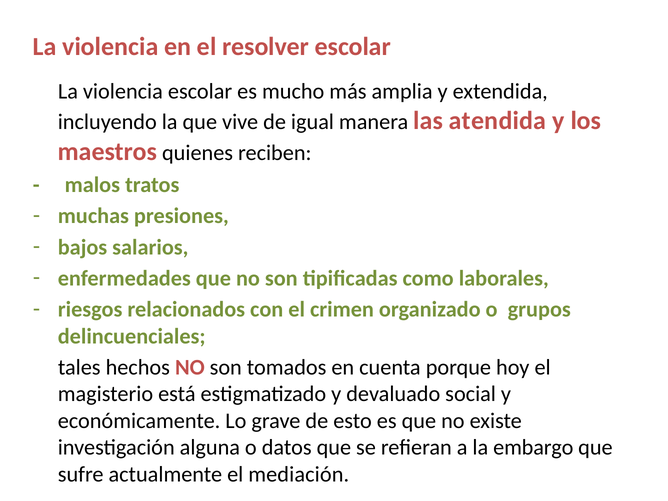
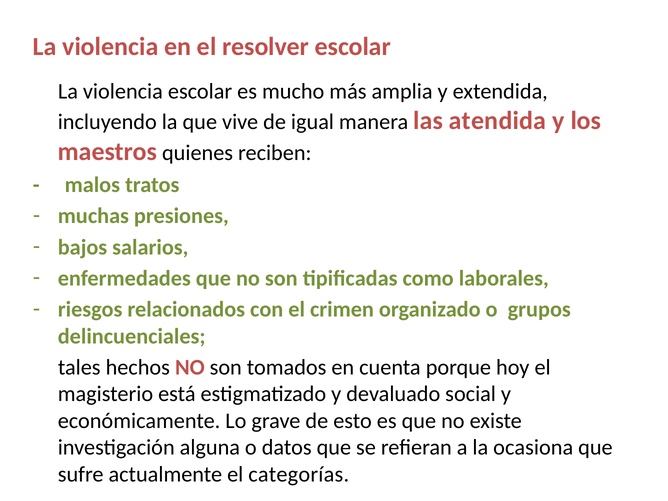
embargo: embargo -> ocasiona (533, 448)
mediación: mediación -> categorías (299, 474)
